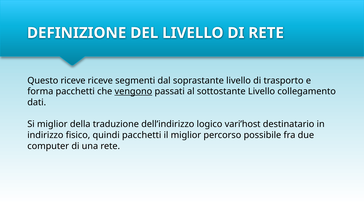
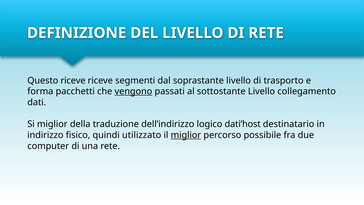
vari’host: vari’host -> dati’host (243, 124)
quindi pacchetti: pacchetti -> utilizzato (142, 135)
miglior underline: none -> present (186, 135)
